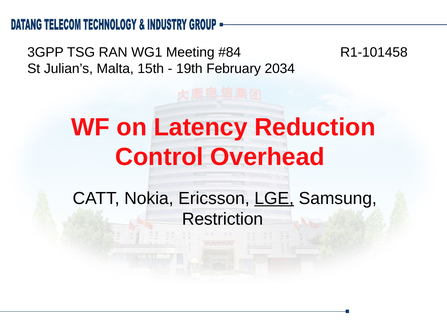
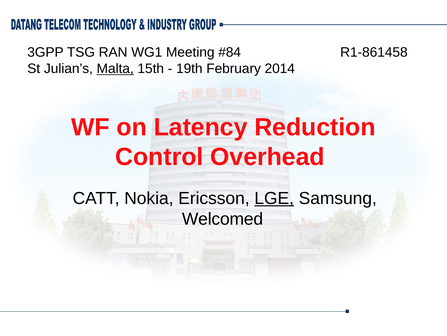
R1-101458: R1-101458 -> R1-861458 (374, 52)
Malta underline: none -> present (115, 69)
2034: 2034 -> 2014 (280, 69)
Restriction: Restriction -> Welcomed (223, 219)
